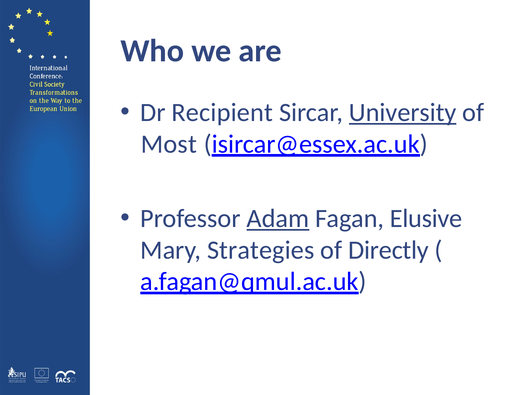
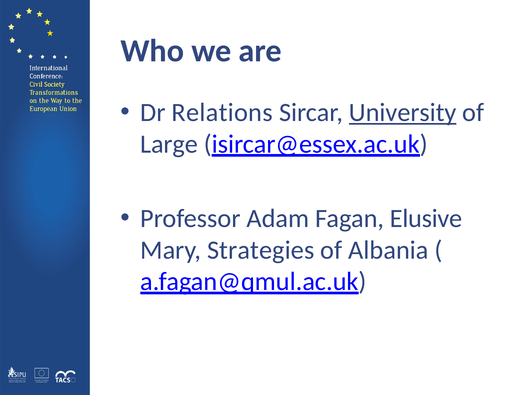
Recipient: Recipient -> Relations (222, 113)
Most: Most -> Large (169, 144)
Adam underline: present -> none (278, 219)
Directly: Directly -> Albania (388, 250)
